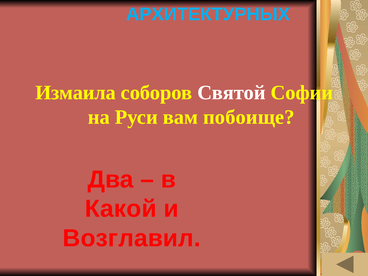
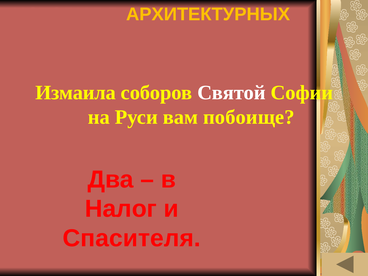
АРХИТЕКТУРНЫХ colour: light blue -> yellow (208, 14)
Какой: Какой -> Налог (121, 209)
Возглавил: Возглавил -> Спасителя (132, 238)
